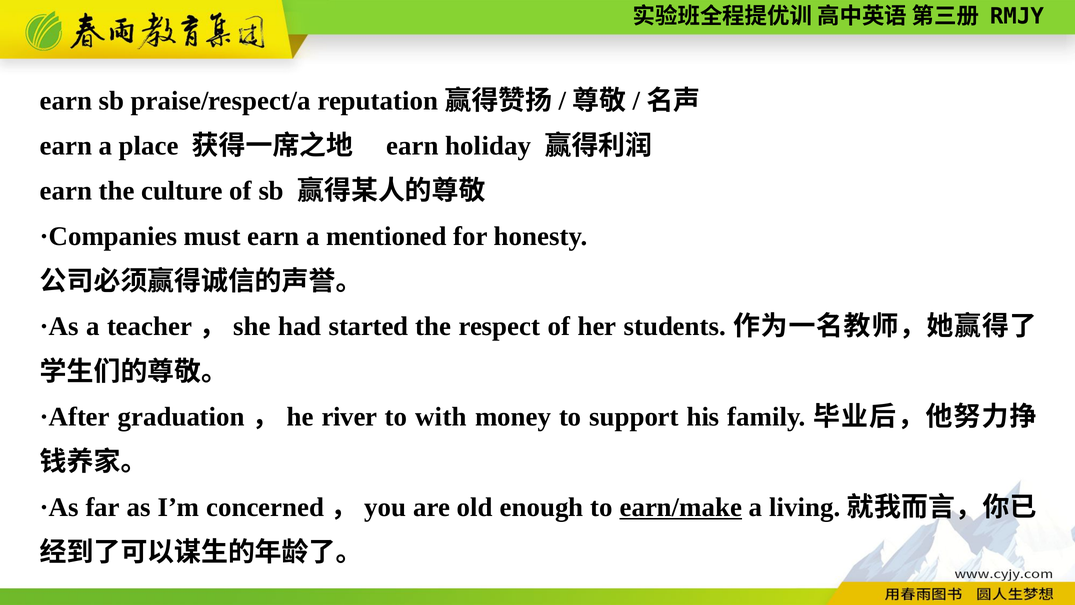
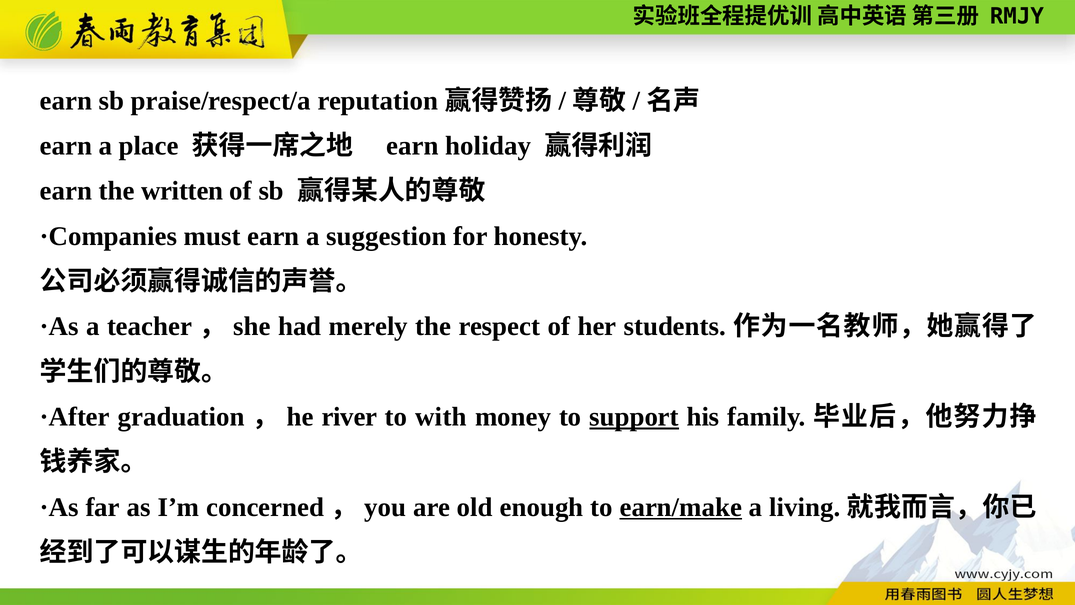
culture: culture -> written (182, 191)
mentioned: mentioned -> suggestion (386, 236)
started: started -> merely (368, 326)
support underline: none -> present (634, 417)
